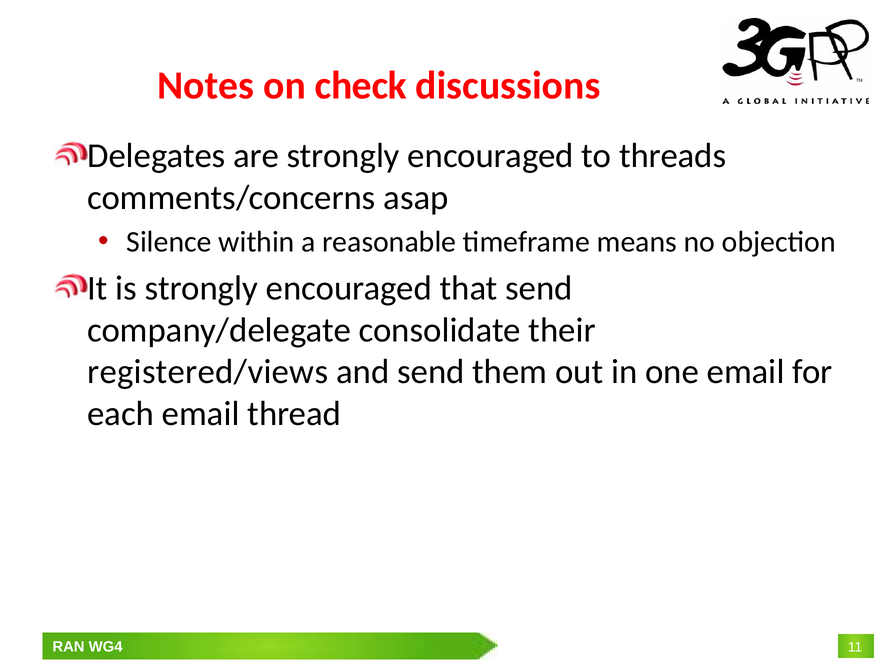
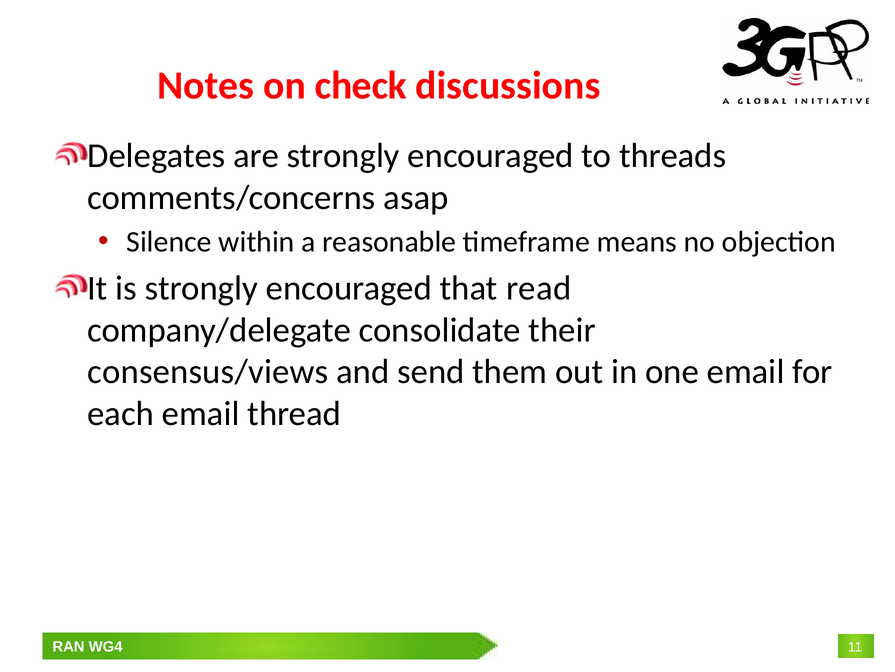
that send: send -> read (539, 288)
registered/views: registered/views -> consensus/views (208, 371)
